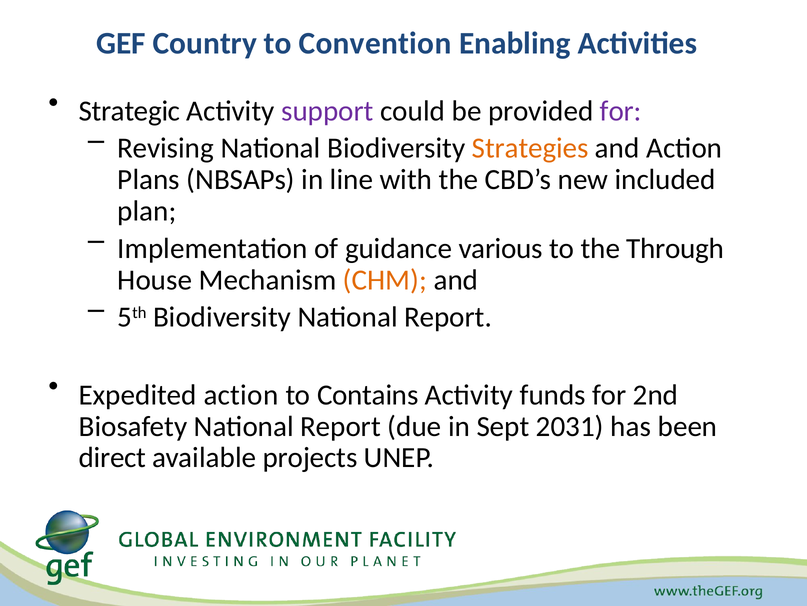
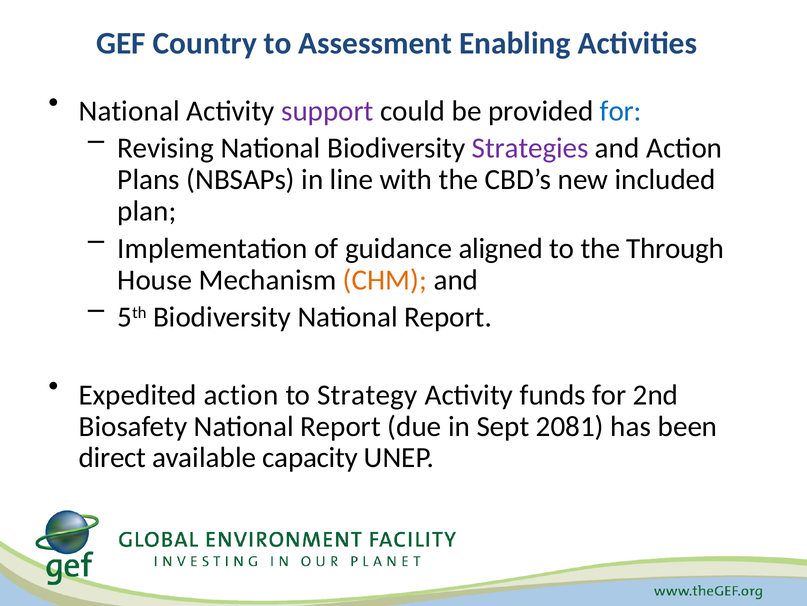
Convention: Convention -> Assessment (375, 43)
Strategic: Strategic -> National (129, 111)
for colour: purple -> blue (621, 111)
Strategies colour: orange -> purple (530, 148)
various: various -> aligned (501, 248)
Contains: Contains -> Strategy (367, 394)
2031: 2031 -> 2081 (570, 426)
projects: projects -> capacity (310, 457)
